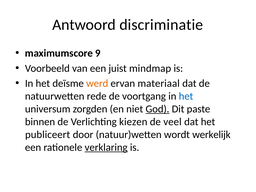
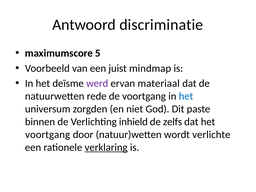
9: 9 -> 5 (98, 53)
werd colour: orange -> purple (97, 83)
God underline: present -> none (157, 109)
kiezen: kiezen -> inhield (133, 122)
veel: veel -> zelfs (173, 122)
publiceert: publiceert -> voortgang (48, 135)
werkelijk: werkelijk -> verlichte (211, 135)
